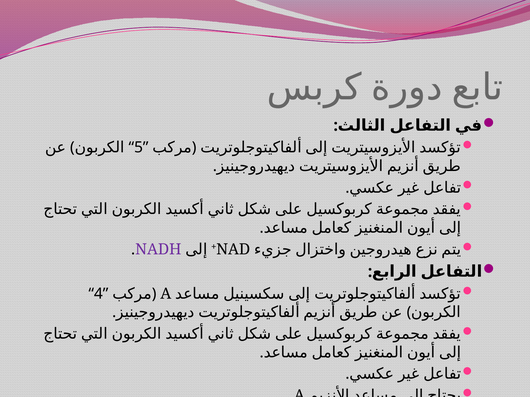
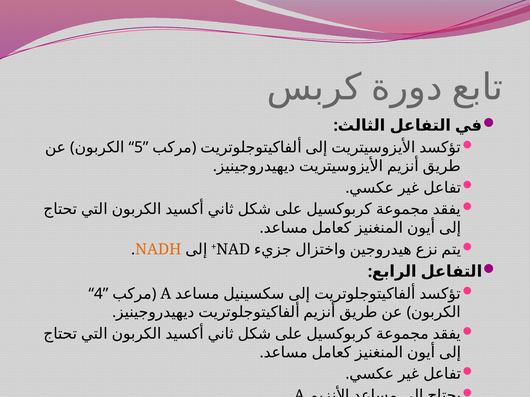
NADH colour: purple -> orange (158, 250)
